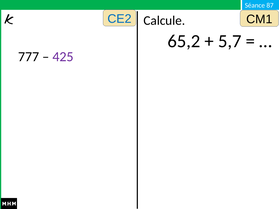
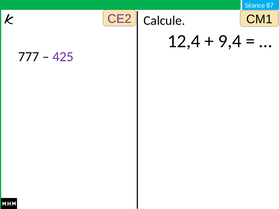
CE2 colour: blue -> purple (119, 19)
65,2: 65,2 -> 12,4 (184, 41)
5,7: 5,7 -> 9,4 (230, 41)
